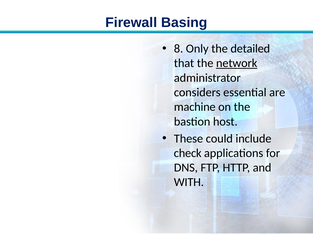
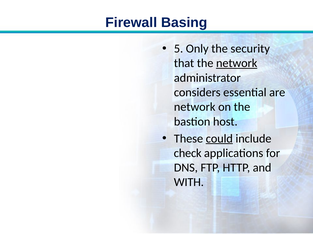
8: 8 -> 5 (179, 49)
detailed: detailed -> security (250, 49)
machine: machine -> network (195, 107)
could underline: none -> present (219, 139)
